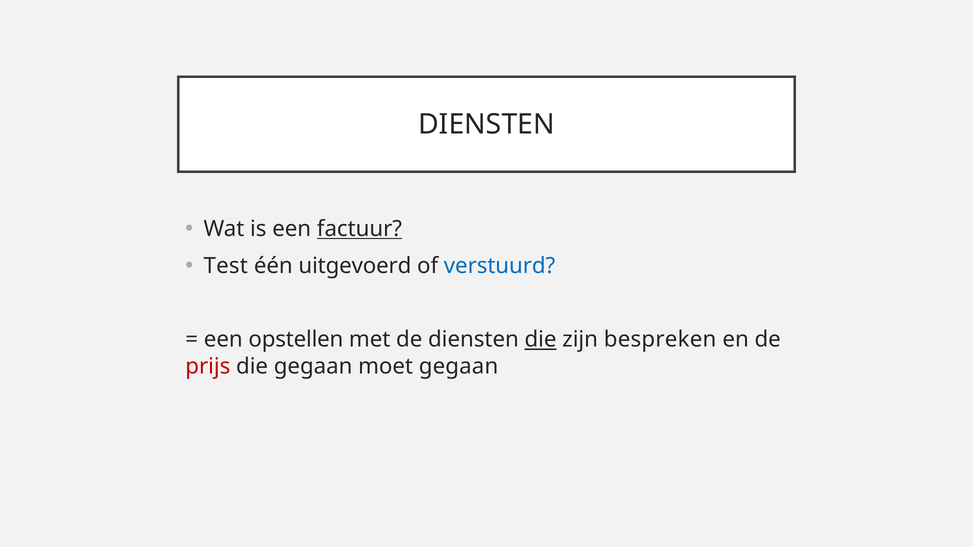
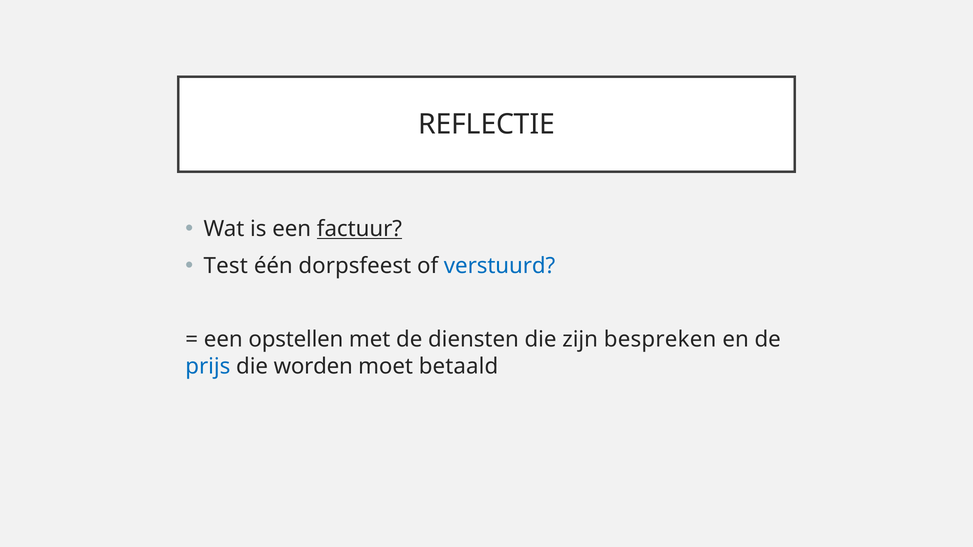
DIENSTEN: DIENSTEN -> REFLECTIE (487, 124)
uitgevoerd: uitgevoerd -> dorpsfeest (355, 266)
die underline: present -> none (541, 340)
prijs colour: red -> blue (208, 367)
die gegaan: gegaan -> worden (313, 367)
moet gegaan: gegaan -> betaald (459, 367)
